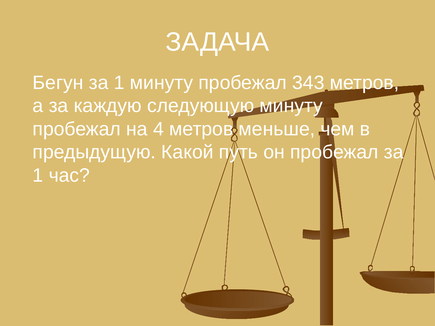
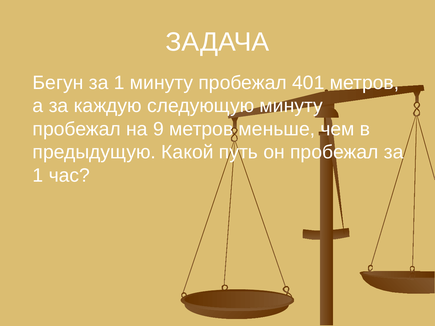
343: 343 -> 401 (308, 83)
4: 4 -> 9 (158, 129)
